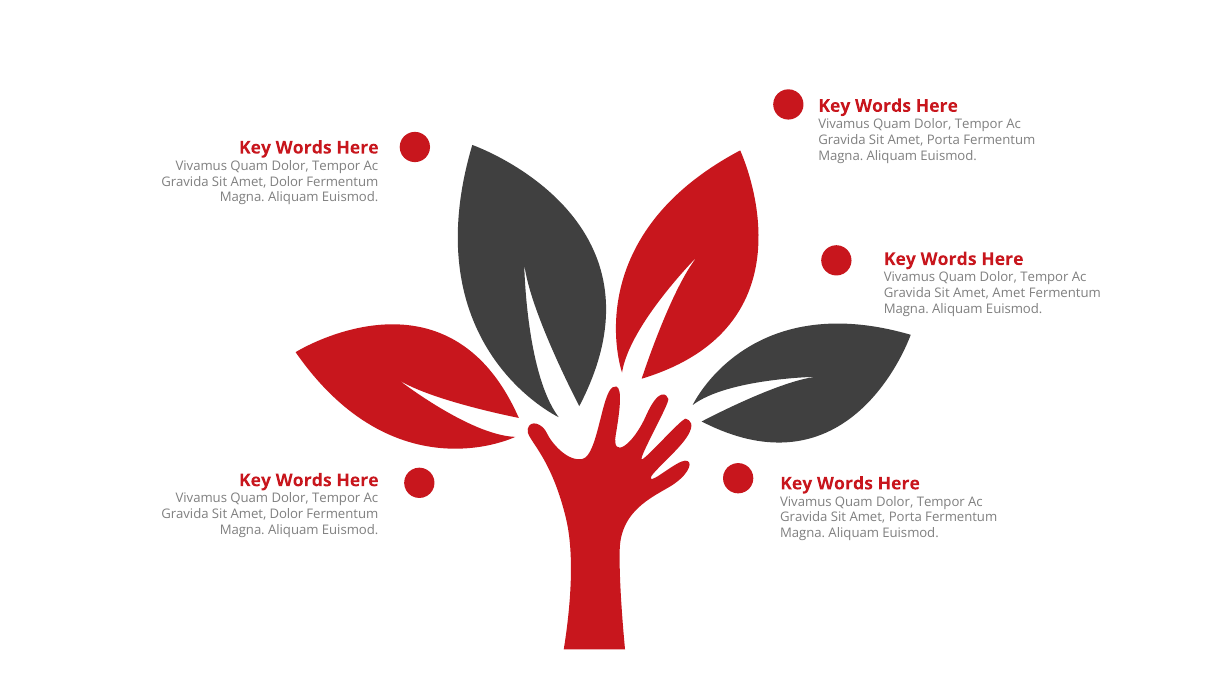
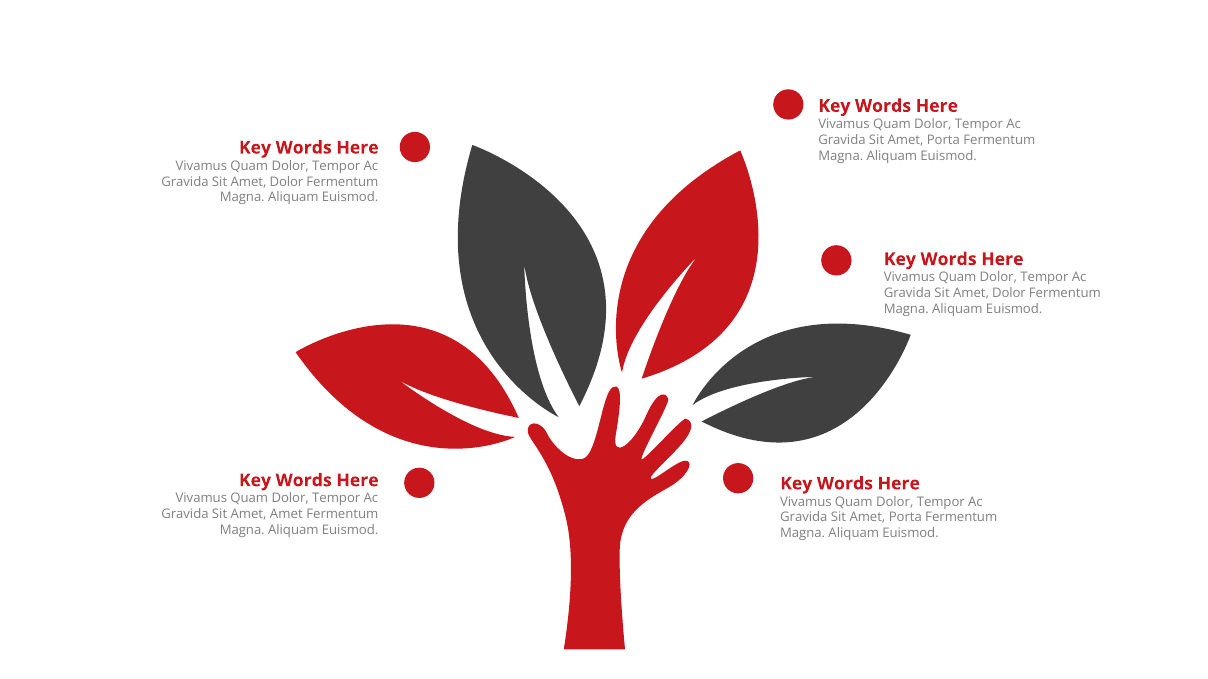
Amet: Amet -> Dolor (1009, 293)
Dolor: Dolor -> Amet (286, 515)
